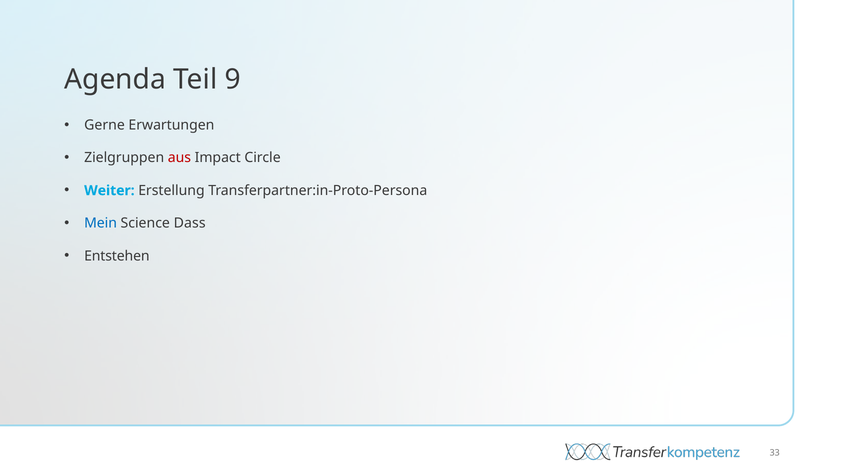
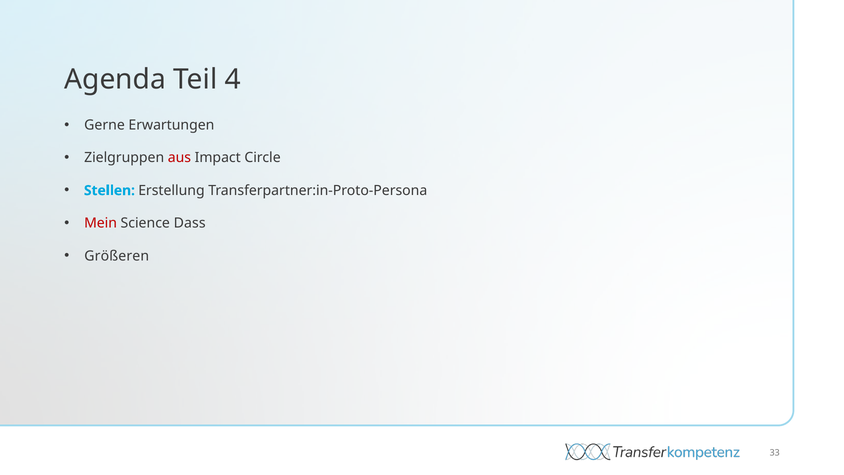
9: 9 -> 4 (233, 79)
Weiter: Weiter -> Stellen (109, 190)
Mein colour: blue -> red (101, 223)
Entstehen: Entstehen -> Größeren (117, 256)
